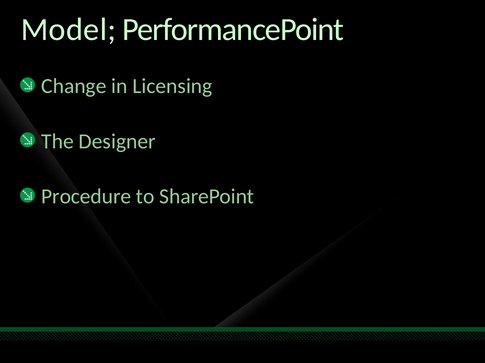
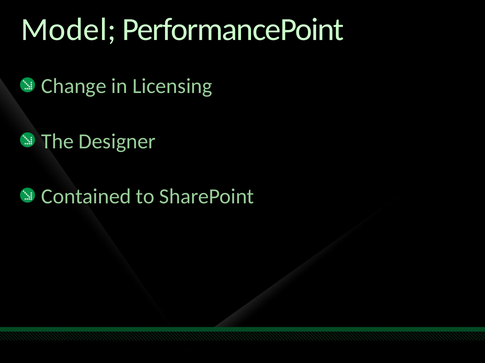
Procedure: Procedure -> Contained (86, 197)
